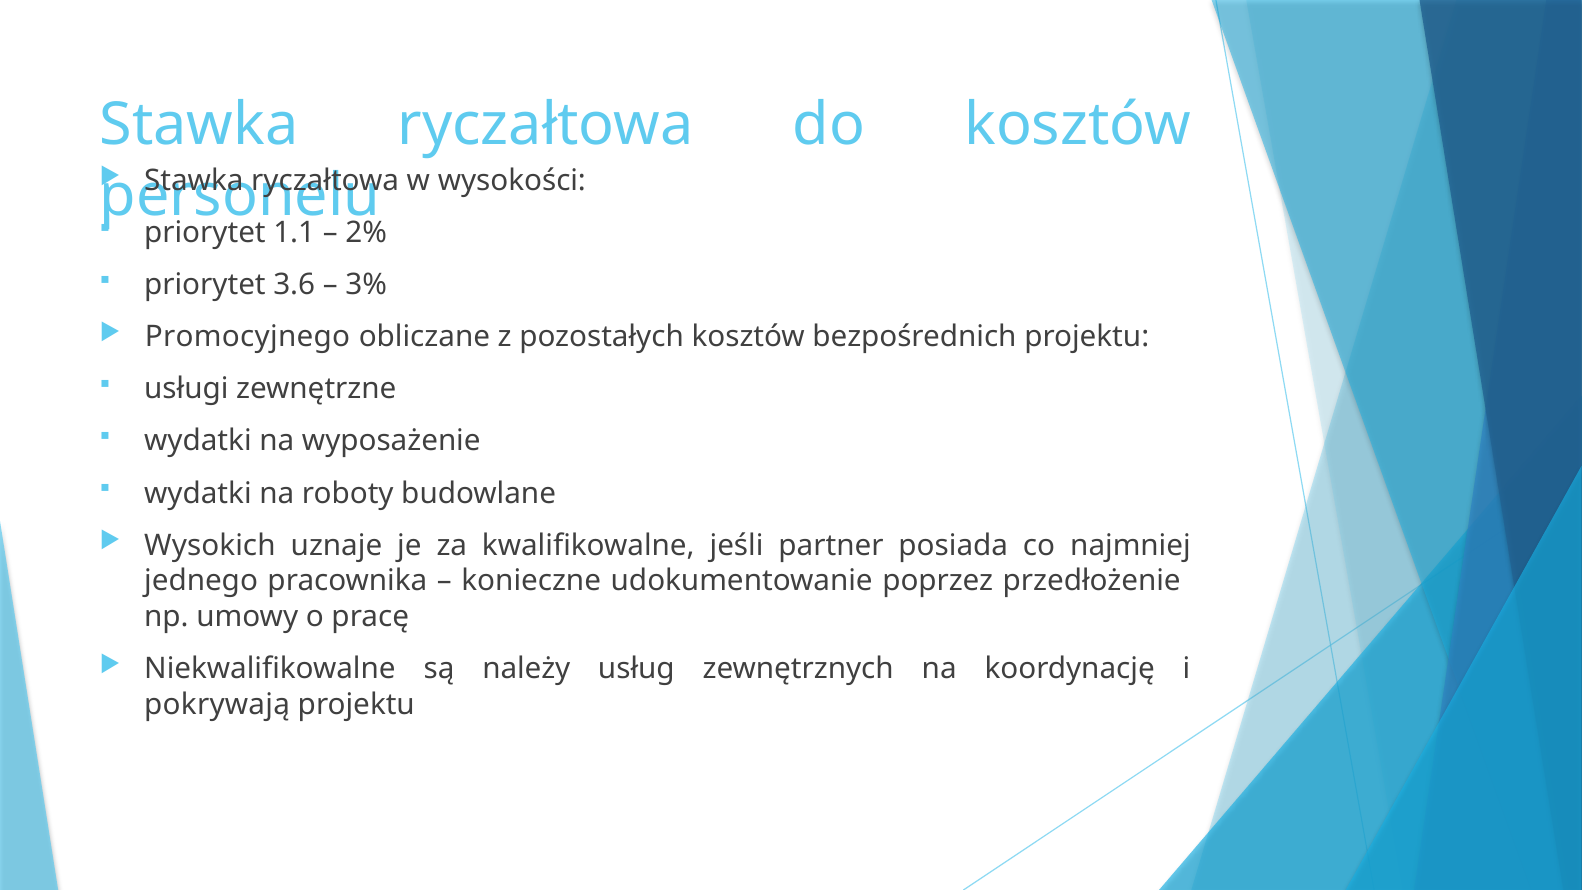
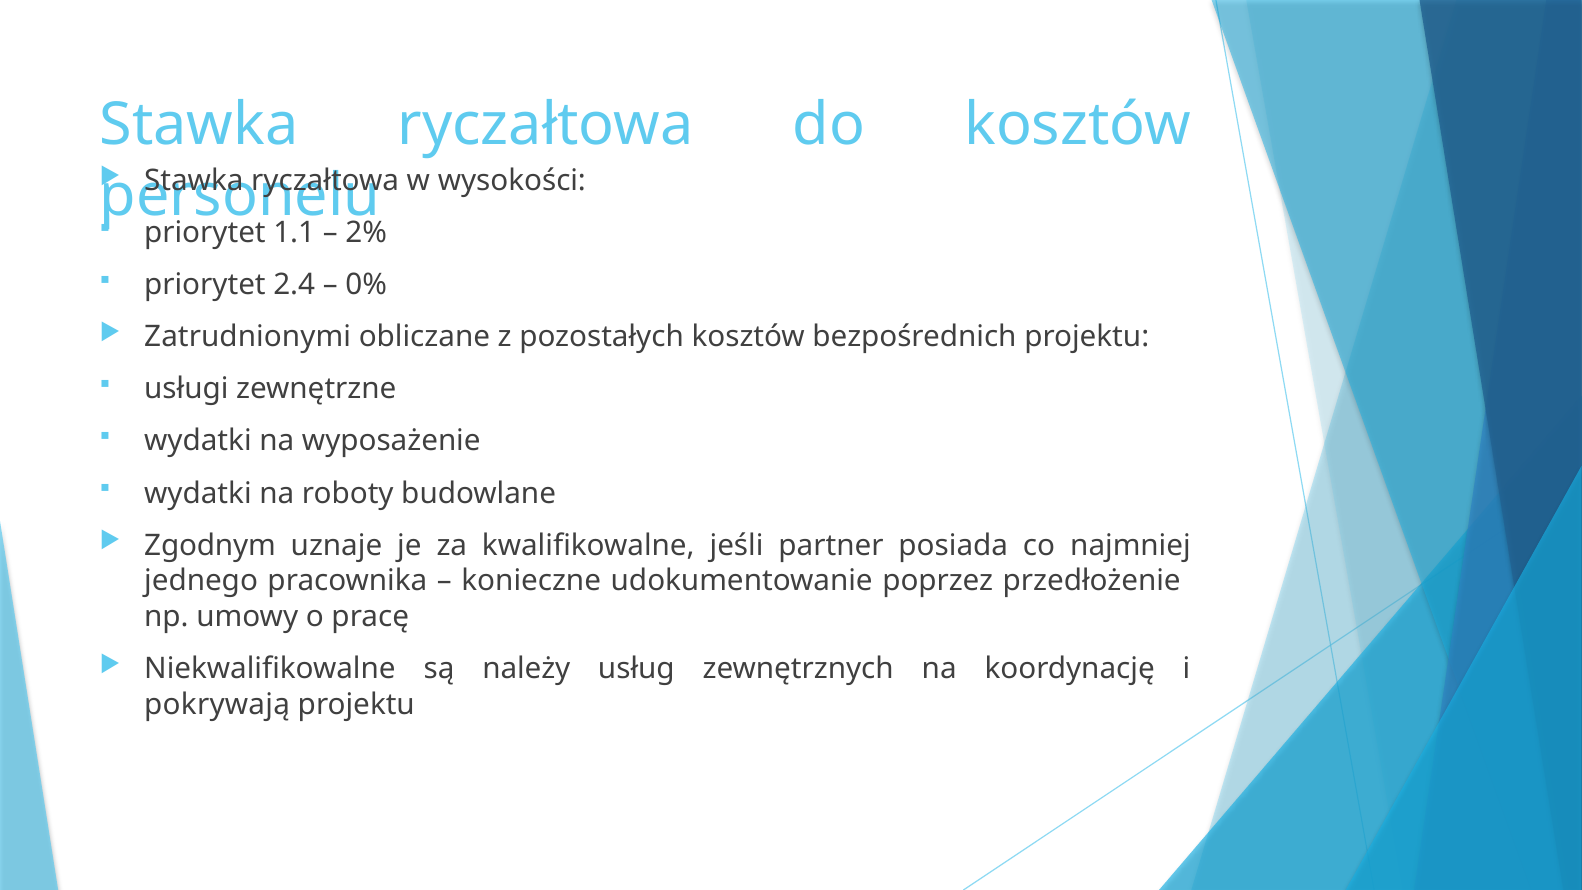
3.6: 3.6 -> 2.4 (294, 285)
3%: 3% -> 0% (366, 285)
Promocyjnego: Promocyjnego -> Zatrudnionymi (248, 337)
Wysokich: Wysokich -> Zgodnym (210, 545)
